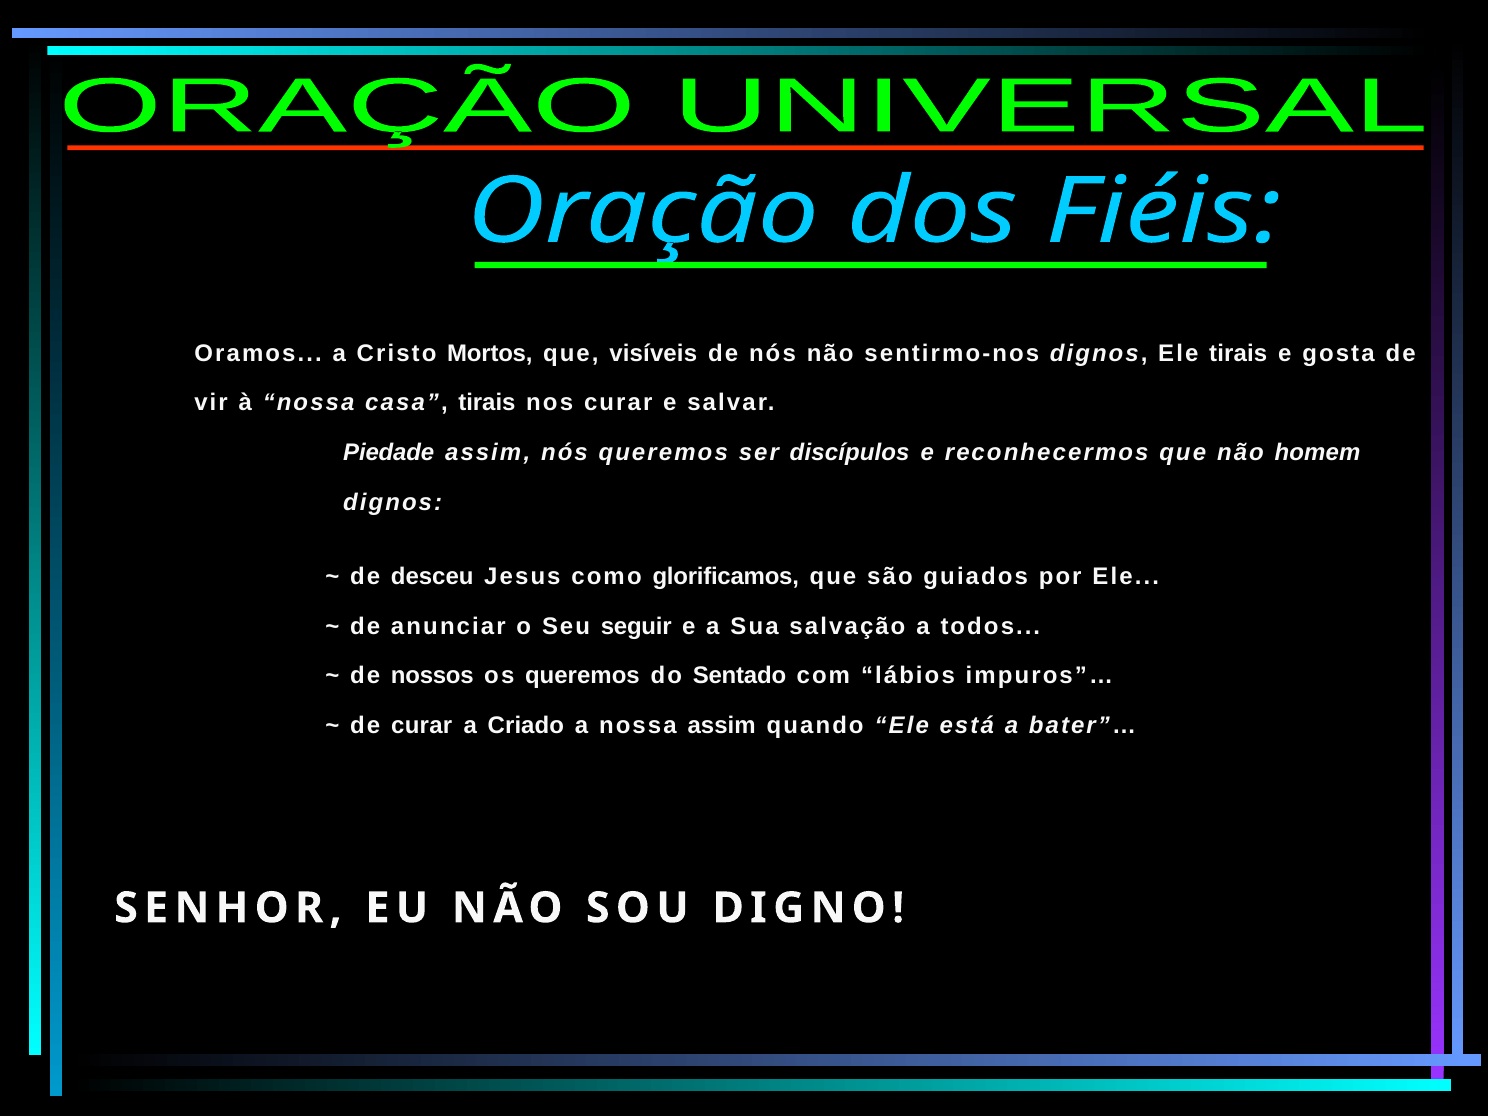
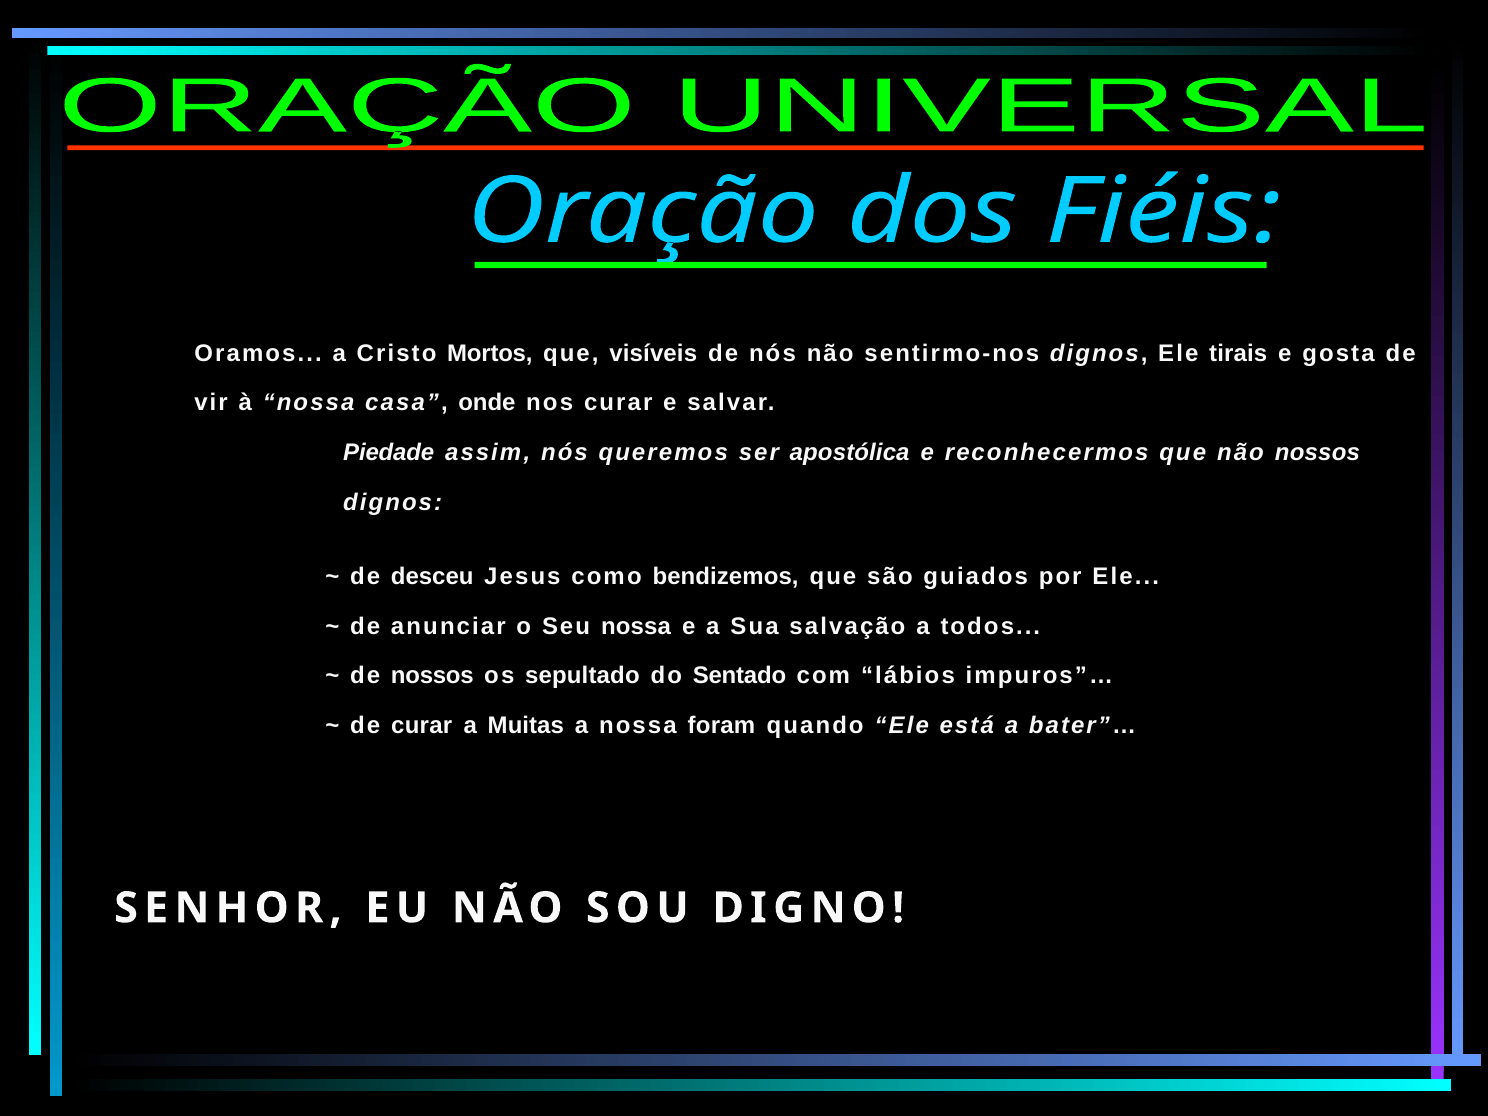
casa tirais: tirais -> onde (487, 403)
discípulos: discípulos -> apostólica (850, 453)
não homem: homem -> nossos (1317, 453)
glorificamos: glorificamos -> bendizemos (726, 577)
Seu seguir: seguir -> nossa (636, 626)
os queremos: queremos -> sepultado (582, 676)
Criado: Criado -> Muitas (526, 725)
nossa assim: assim -> foram (722, 725)
